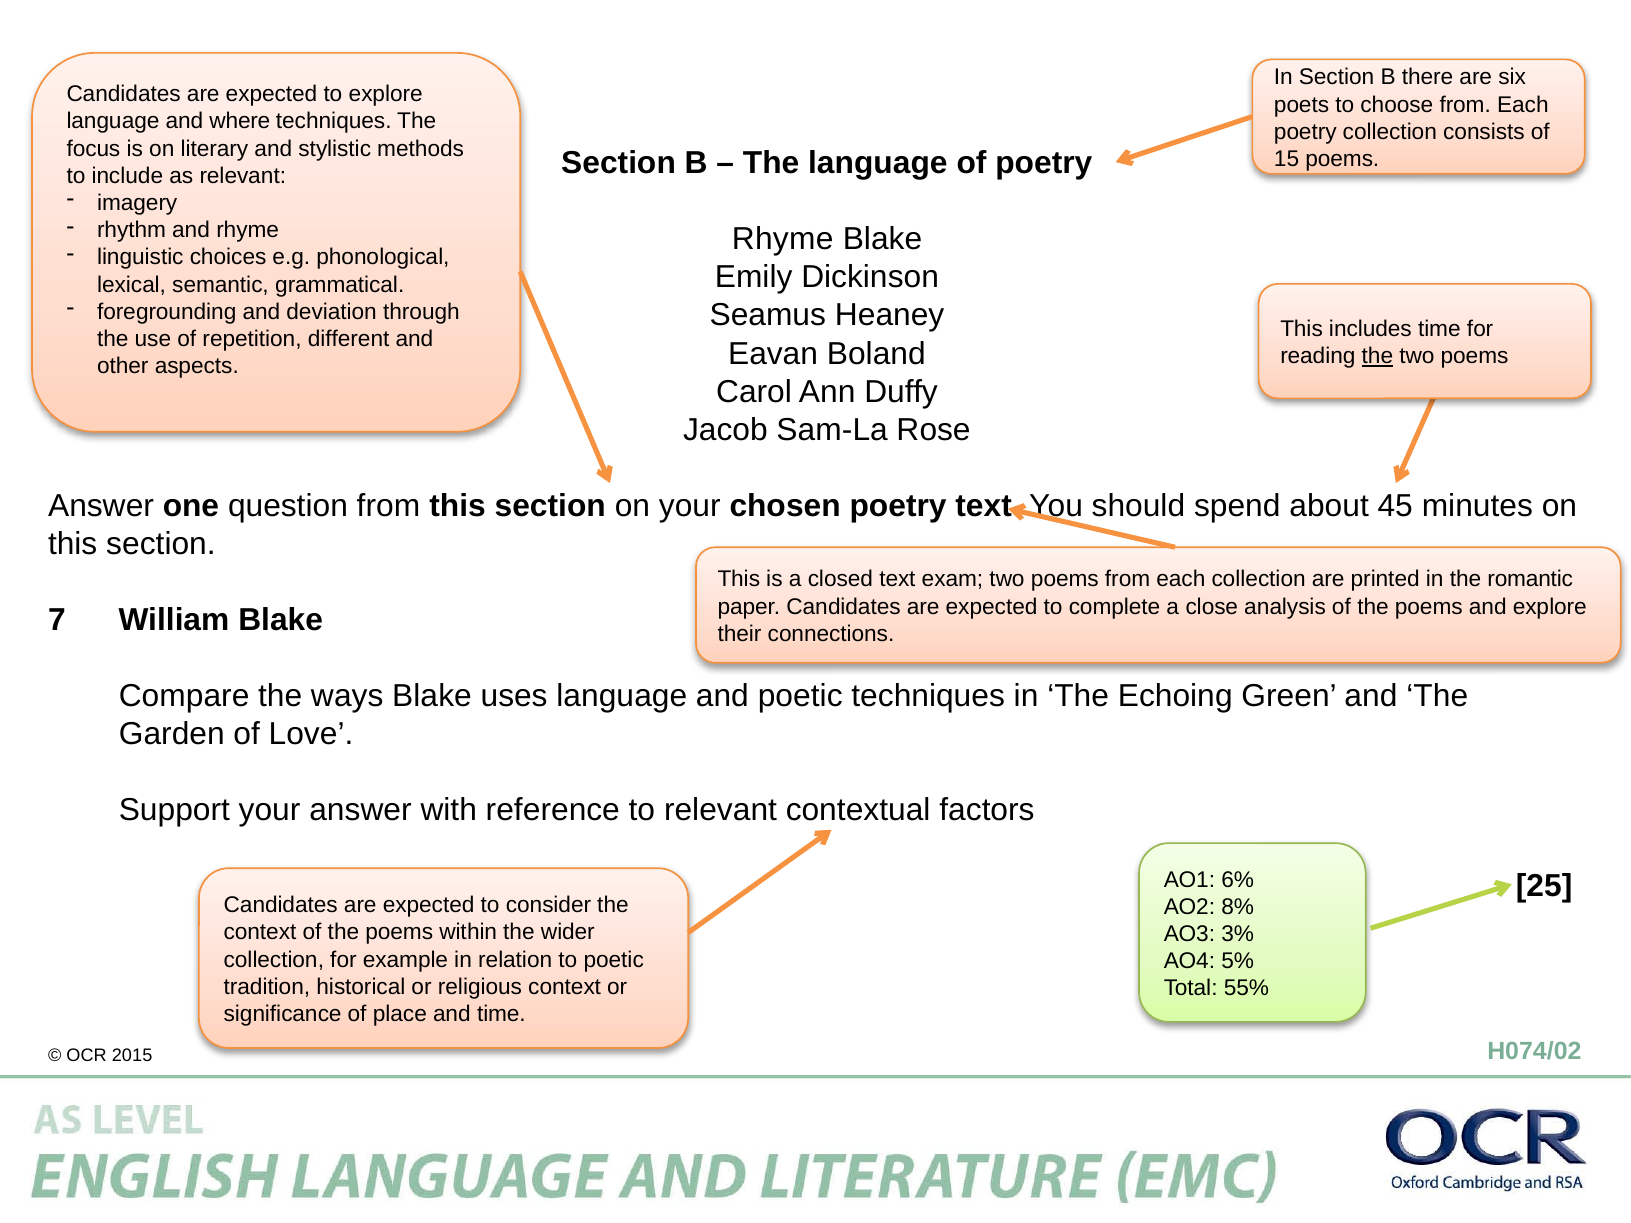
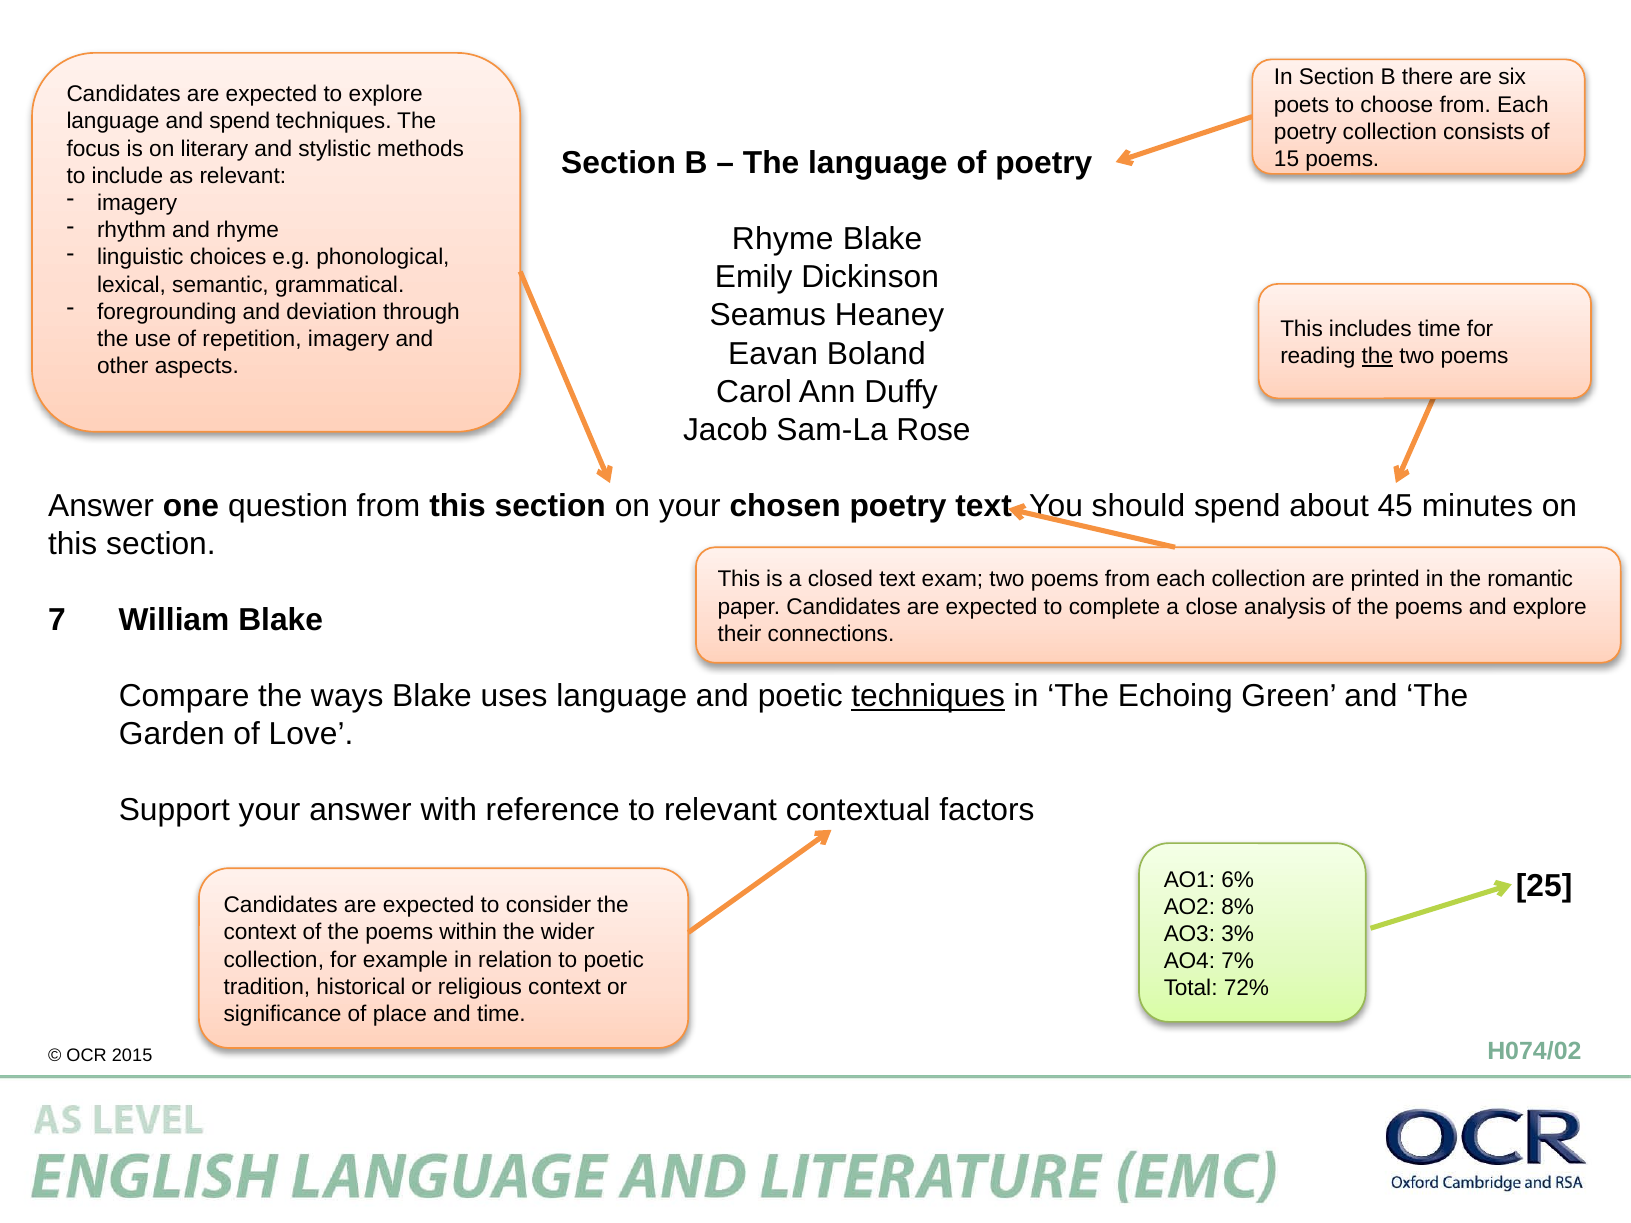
and where: where -> spend (240, 121)
repetition different: different -> imagery (349, 339)
techniques underline: none -> present (928, 696)
5%: 5% -> 7% (1238, 961)
55%: 55% -> 72% (1246, 989)
